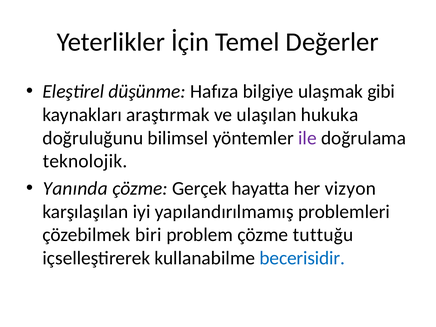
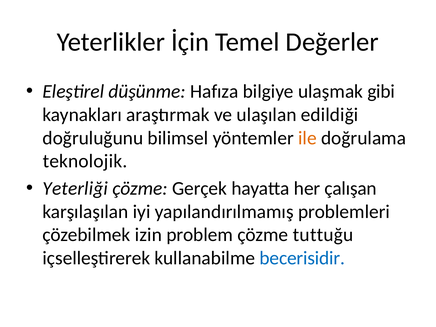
hukuka: hukuka -> edildiği (330, 115)
ile colour: purple -> orange (307, 138)
Yanında: Yanında -> Yeterliği (75, 188)
vizyon: vizyon -> çalışan (351, 188)
biri: biri -> izin (148, 235)
